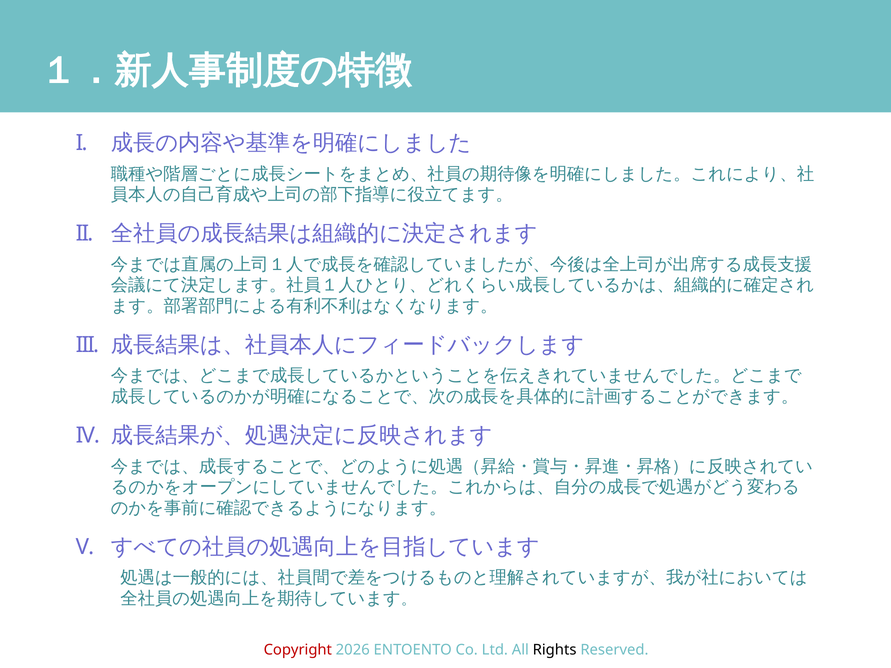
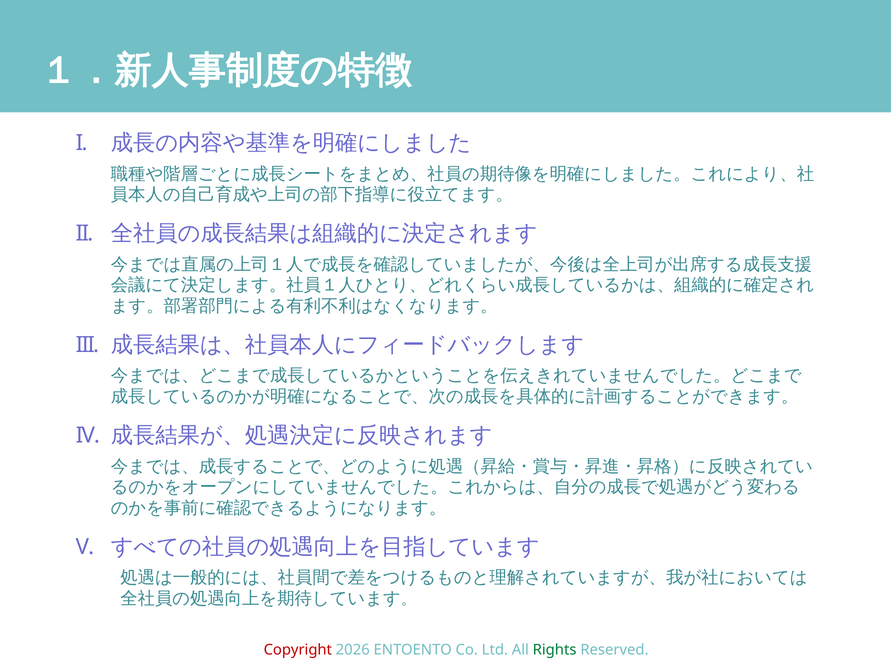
Rights colour: black -> green (555, 650)
